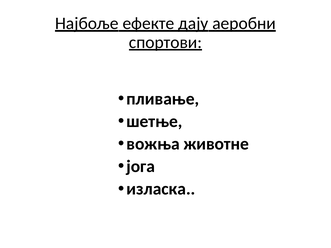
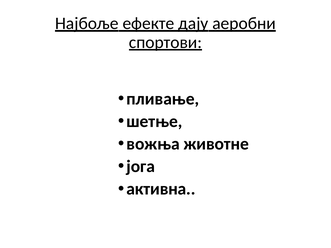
изласка: изласка -> активна (161, 189)
